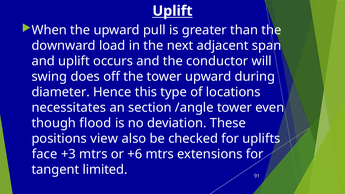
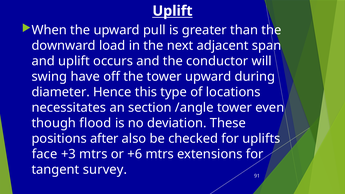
does: does -> have (85, 77)
view: view -> after (104, 139)
limited: limited -> survey (105, 170)
